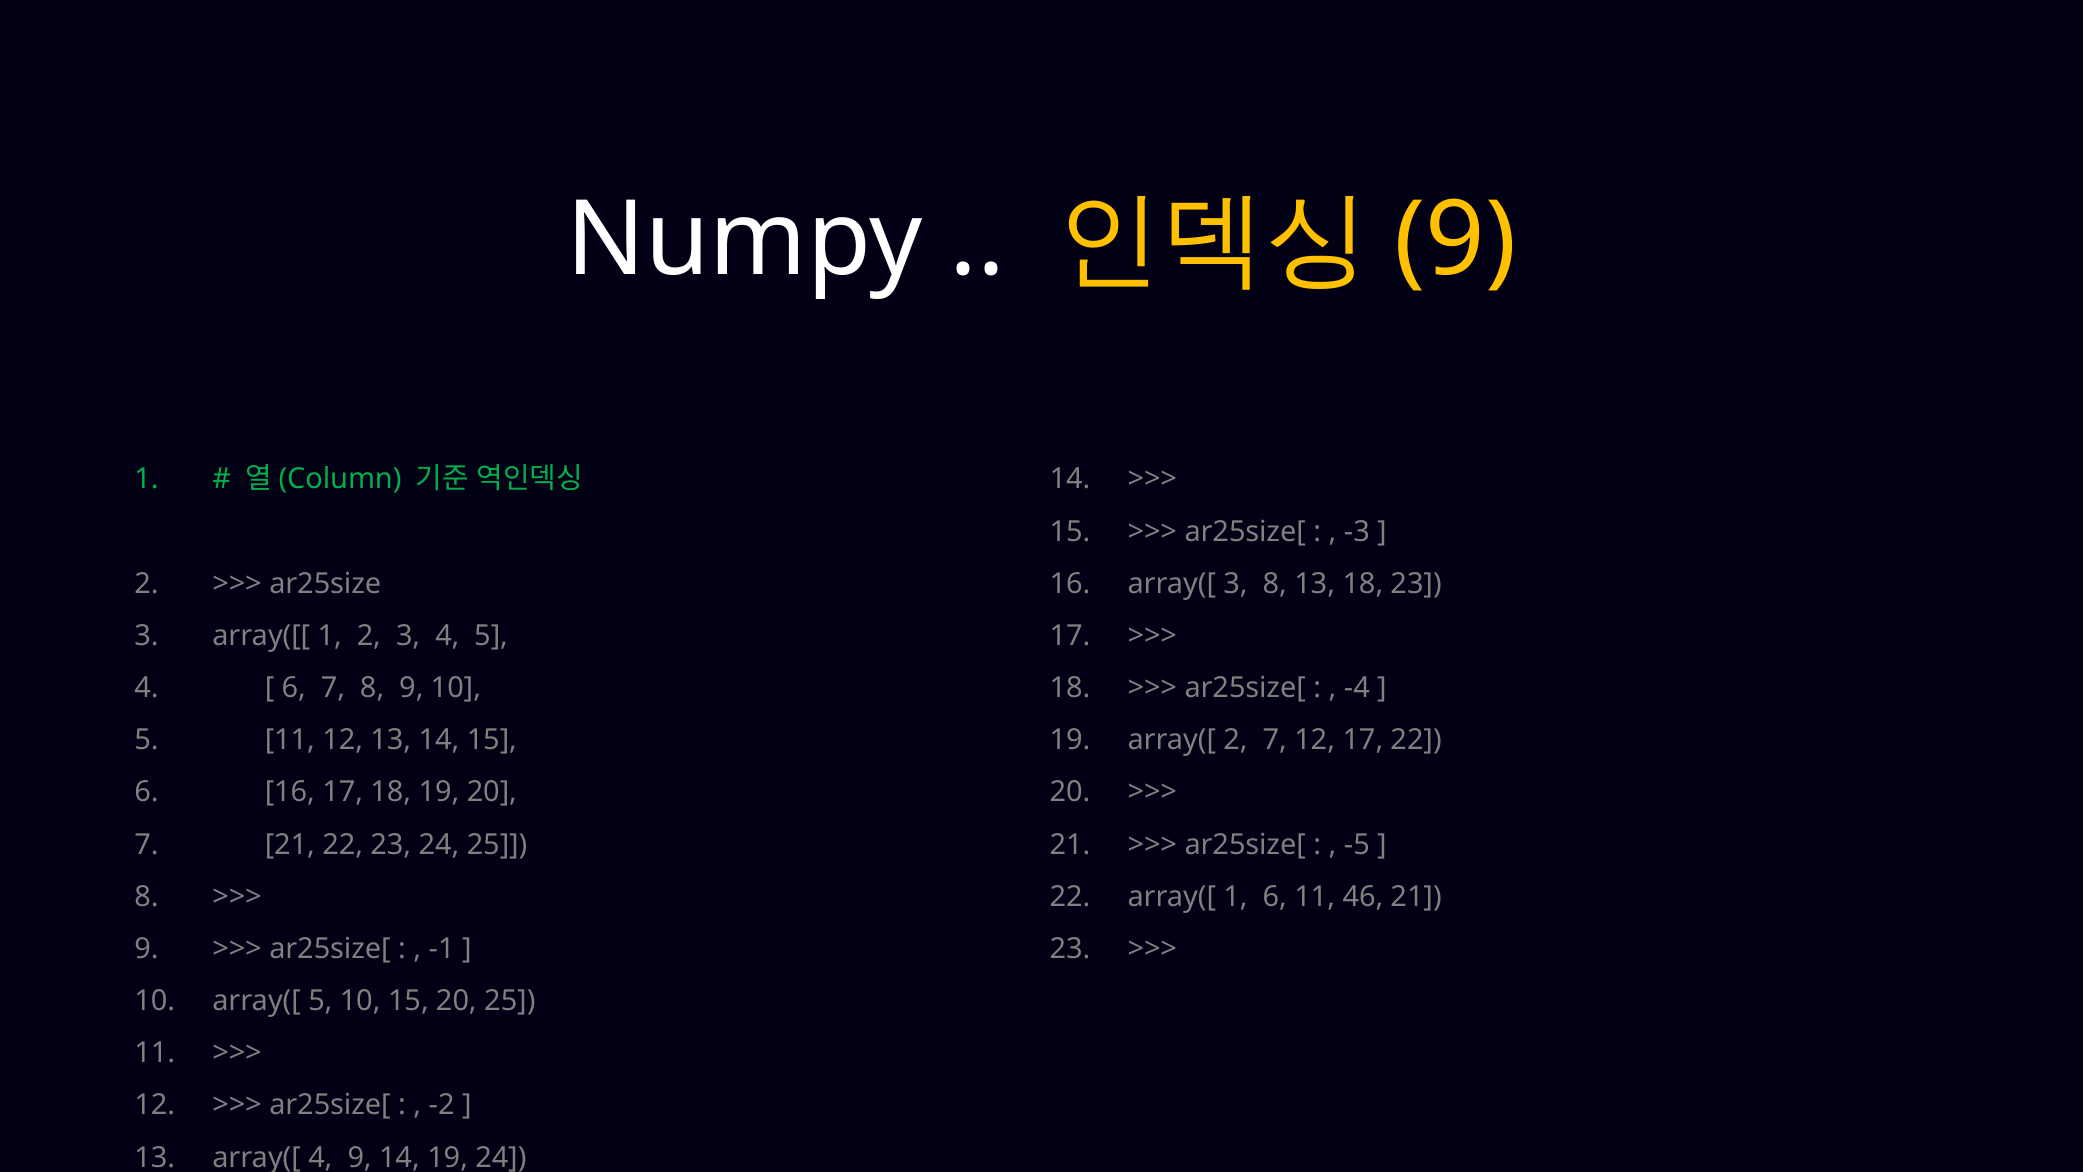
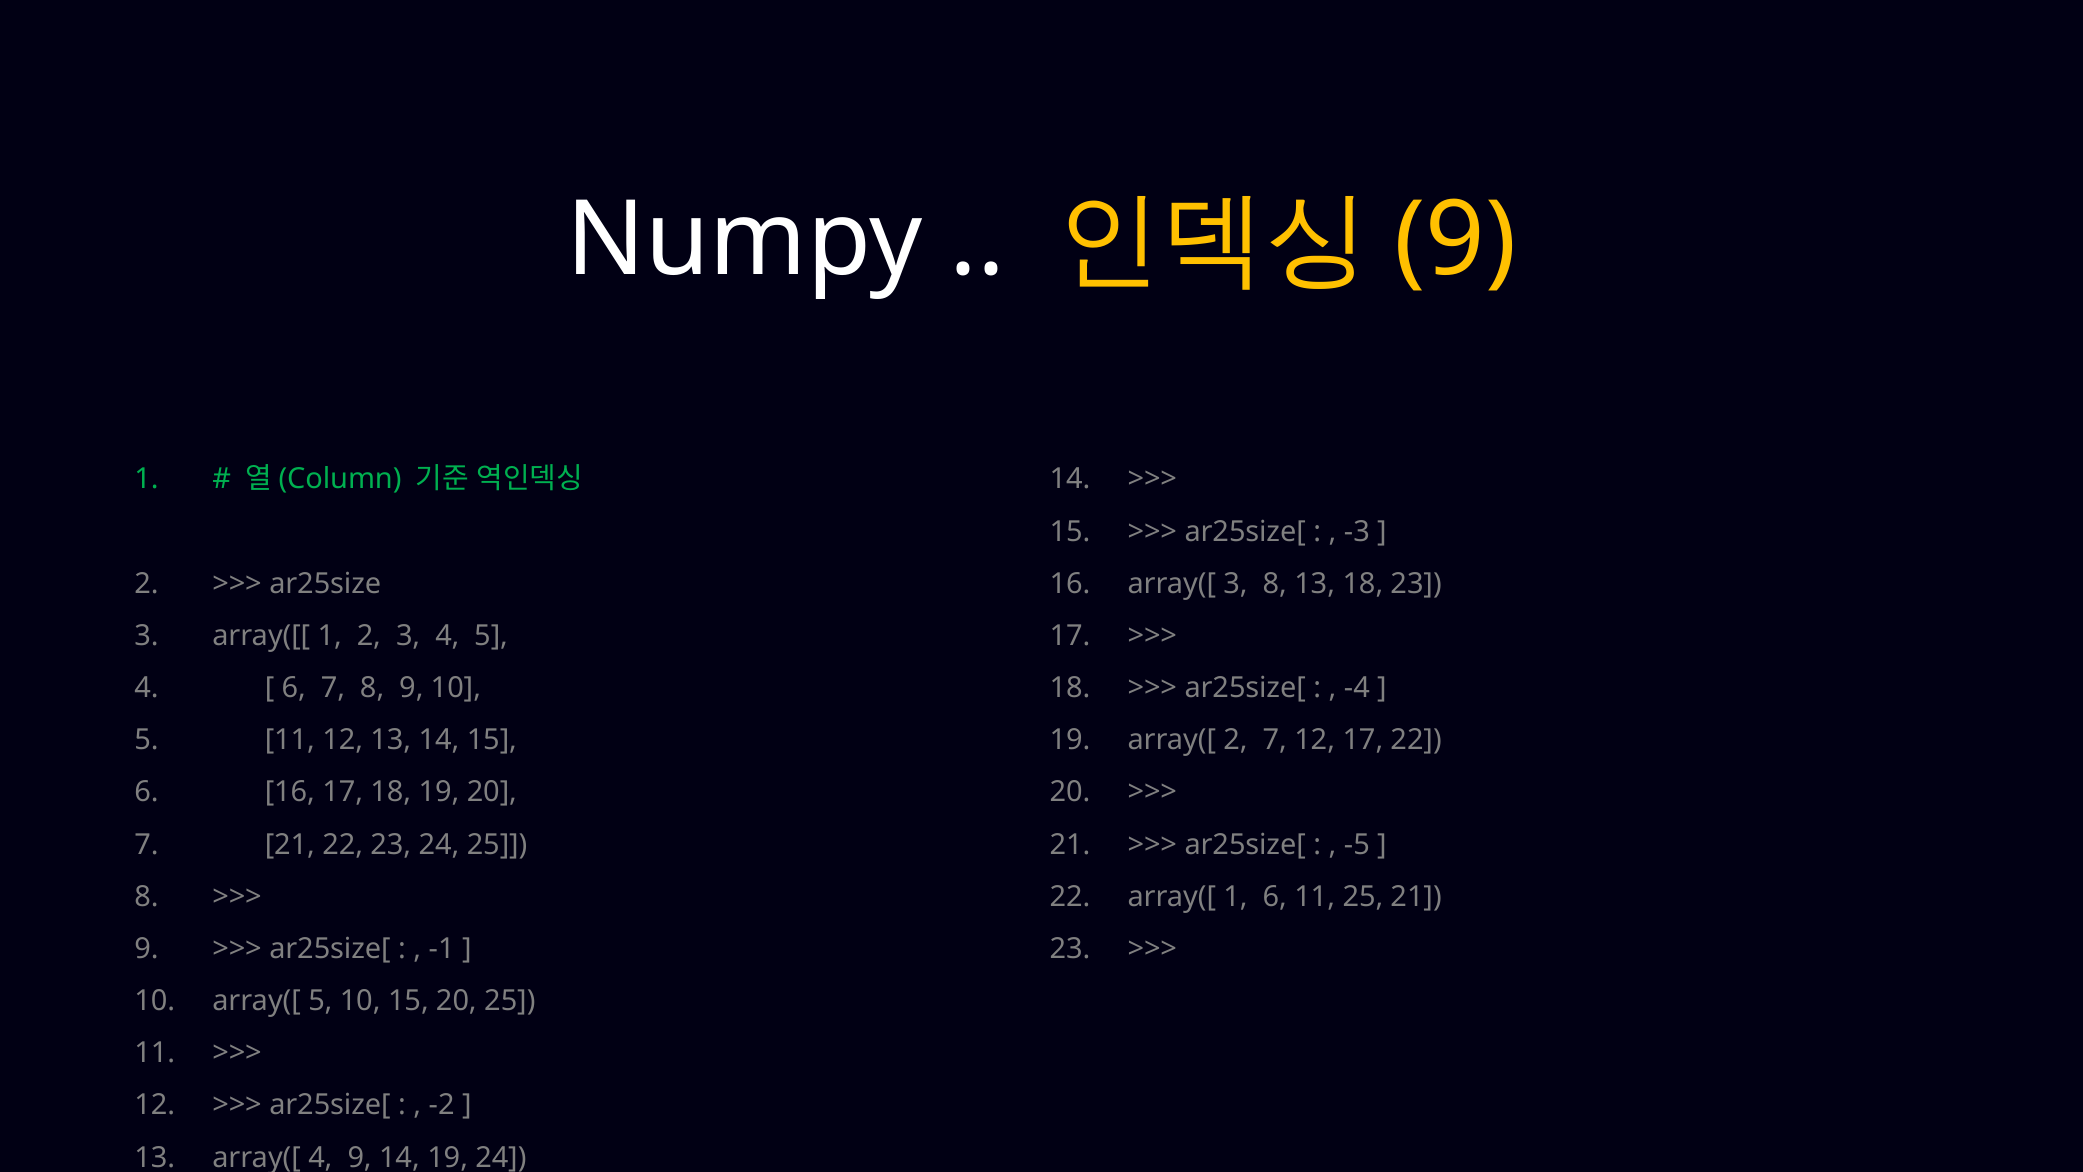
11 46: 46 -> 25 (1363, 897)
